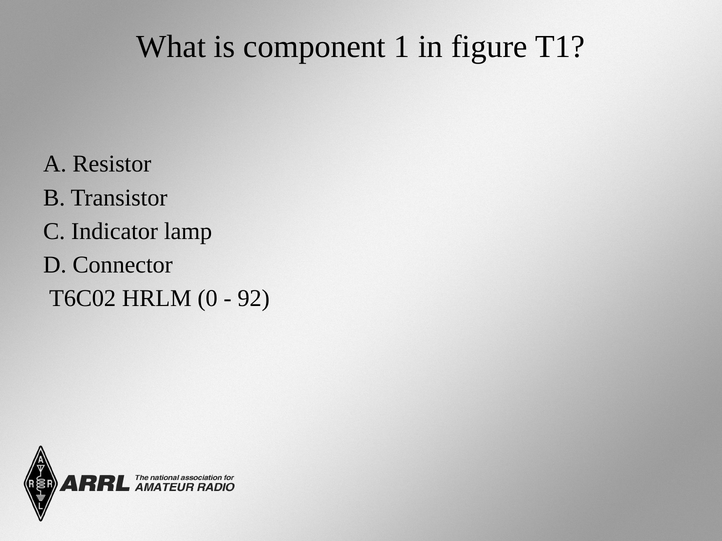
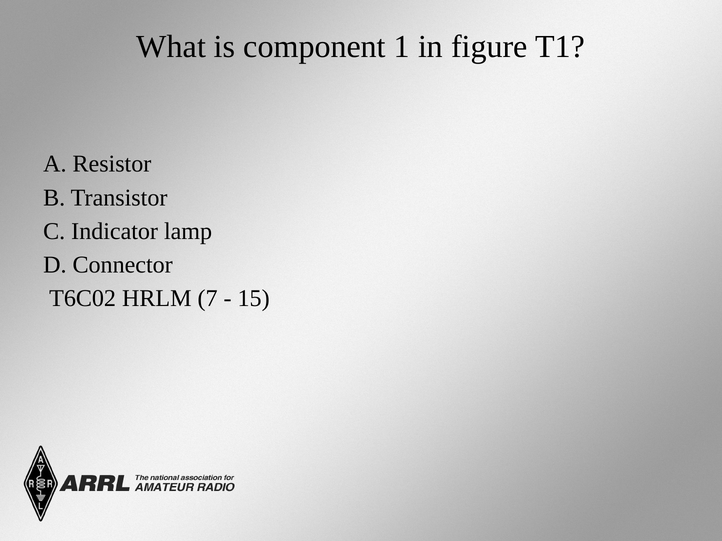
0: 0 -> 7 (208, 299)
92: 92 -> 15 (254, 299)
